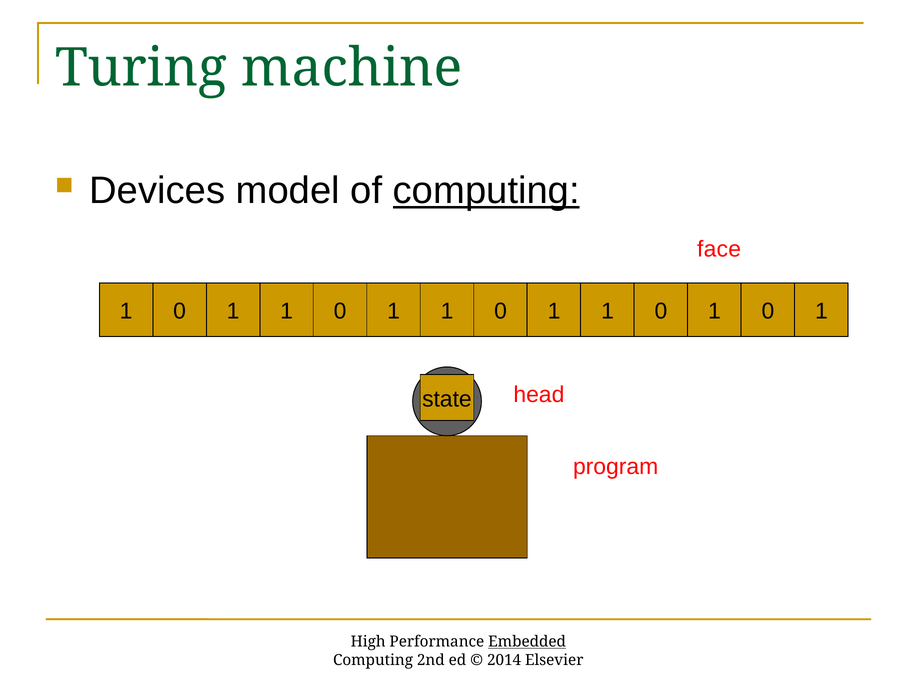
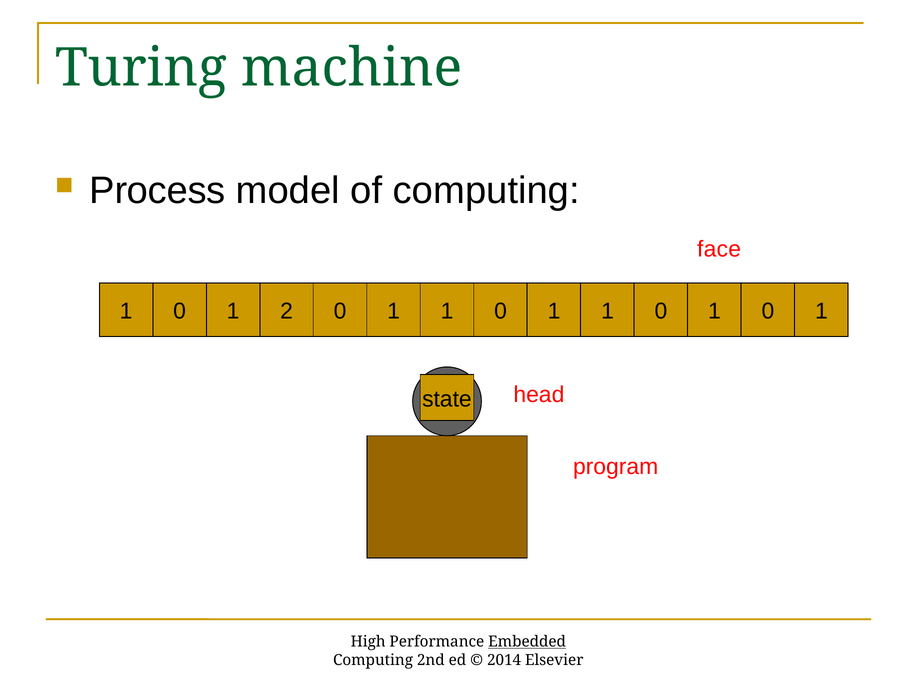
Devices: Devices -> Process (157, 191)
computing underline: present -> none (486, 191)
1: 1 -> 2 (287, 311)
